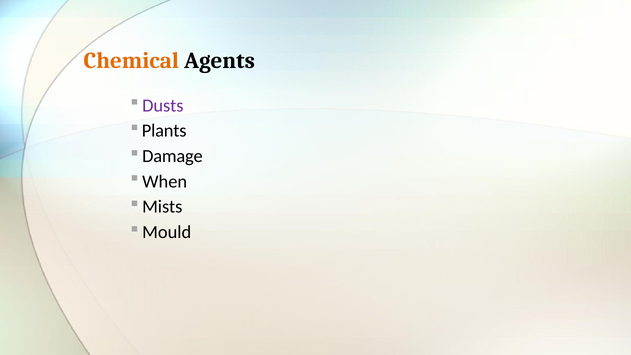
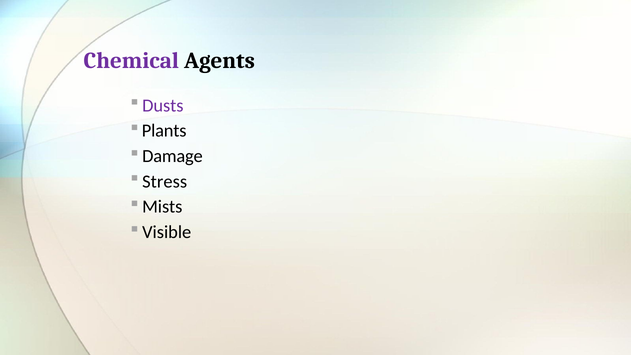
Chemical colour: orange -> purple (131, 61)
When: When -> Stress (165, 181)
Mould: Mould -> Visible (167, 232)
